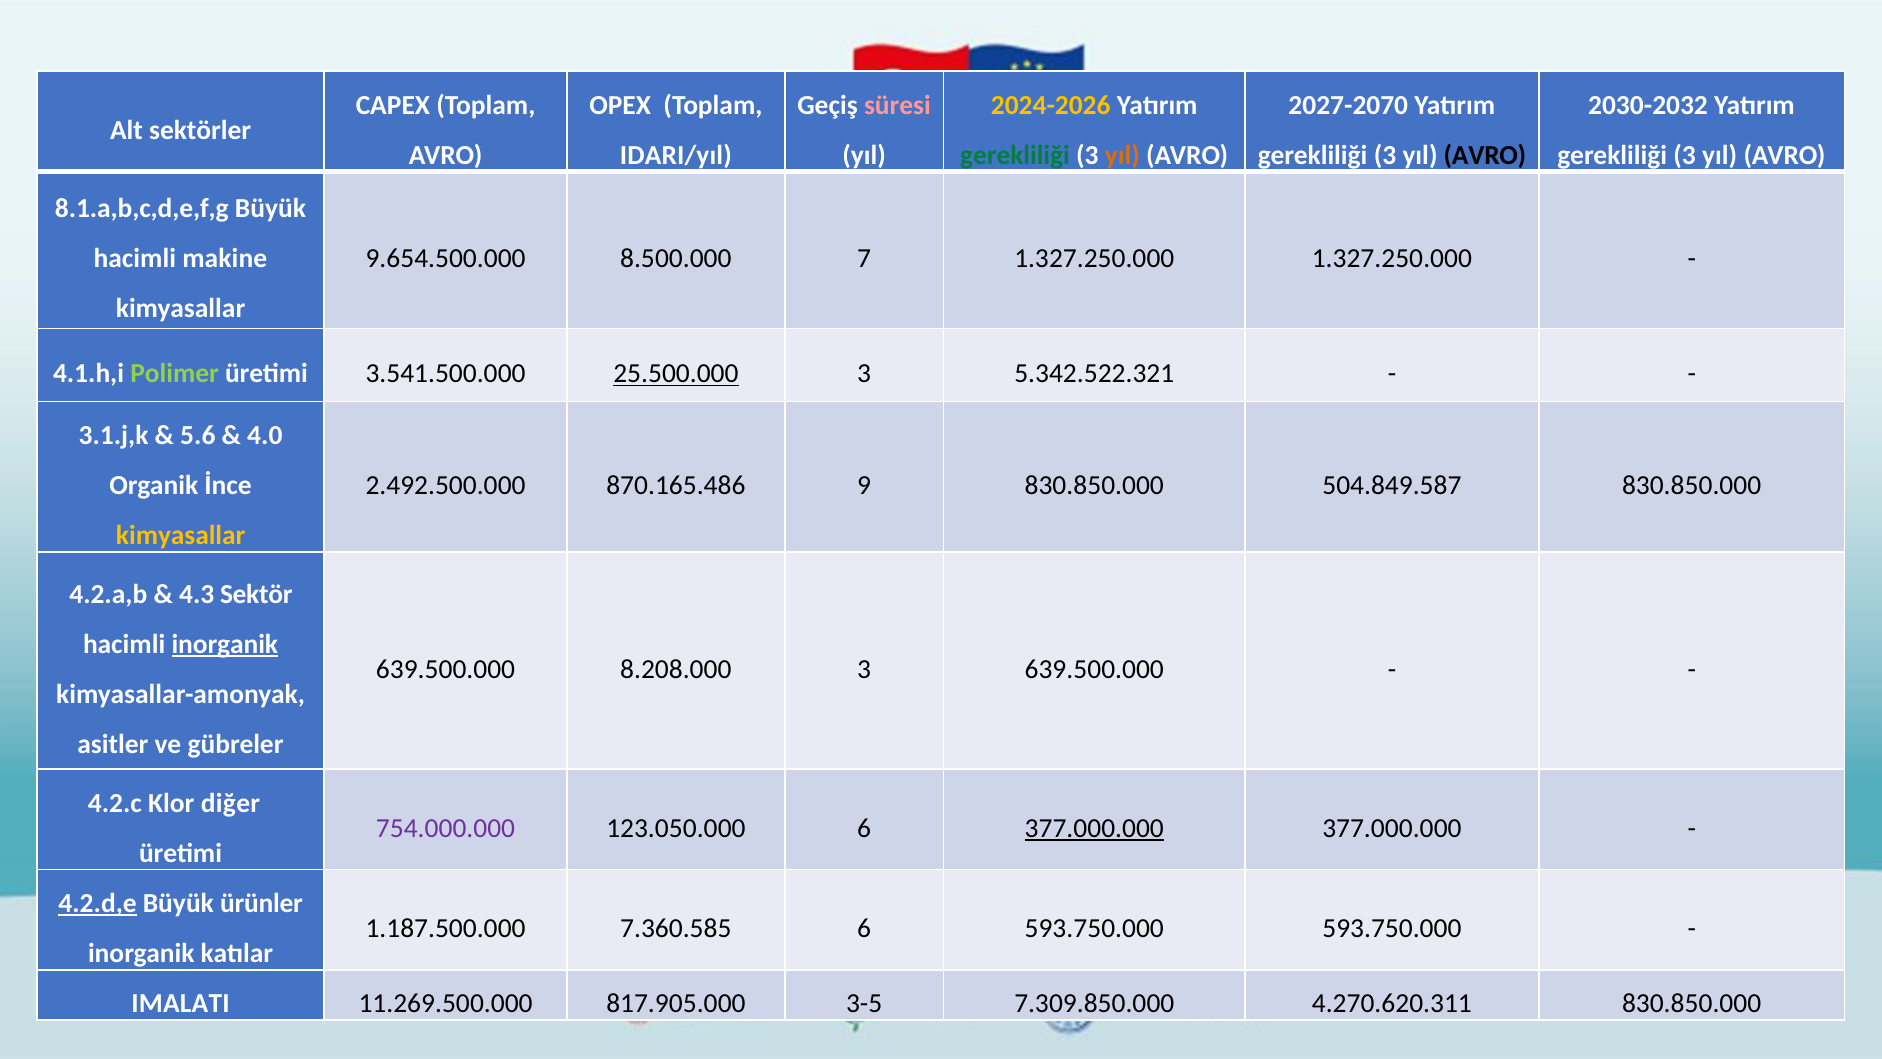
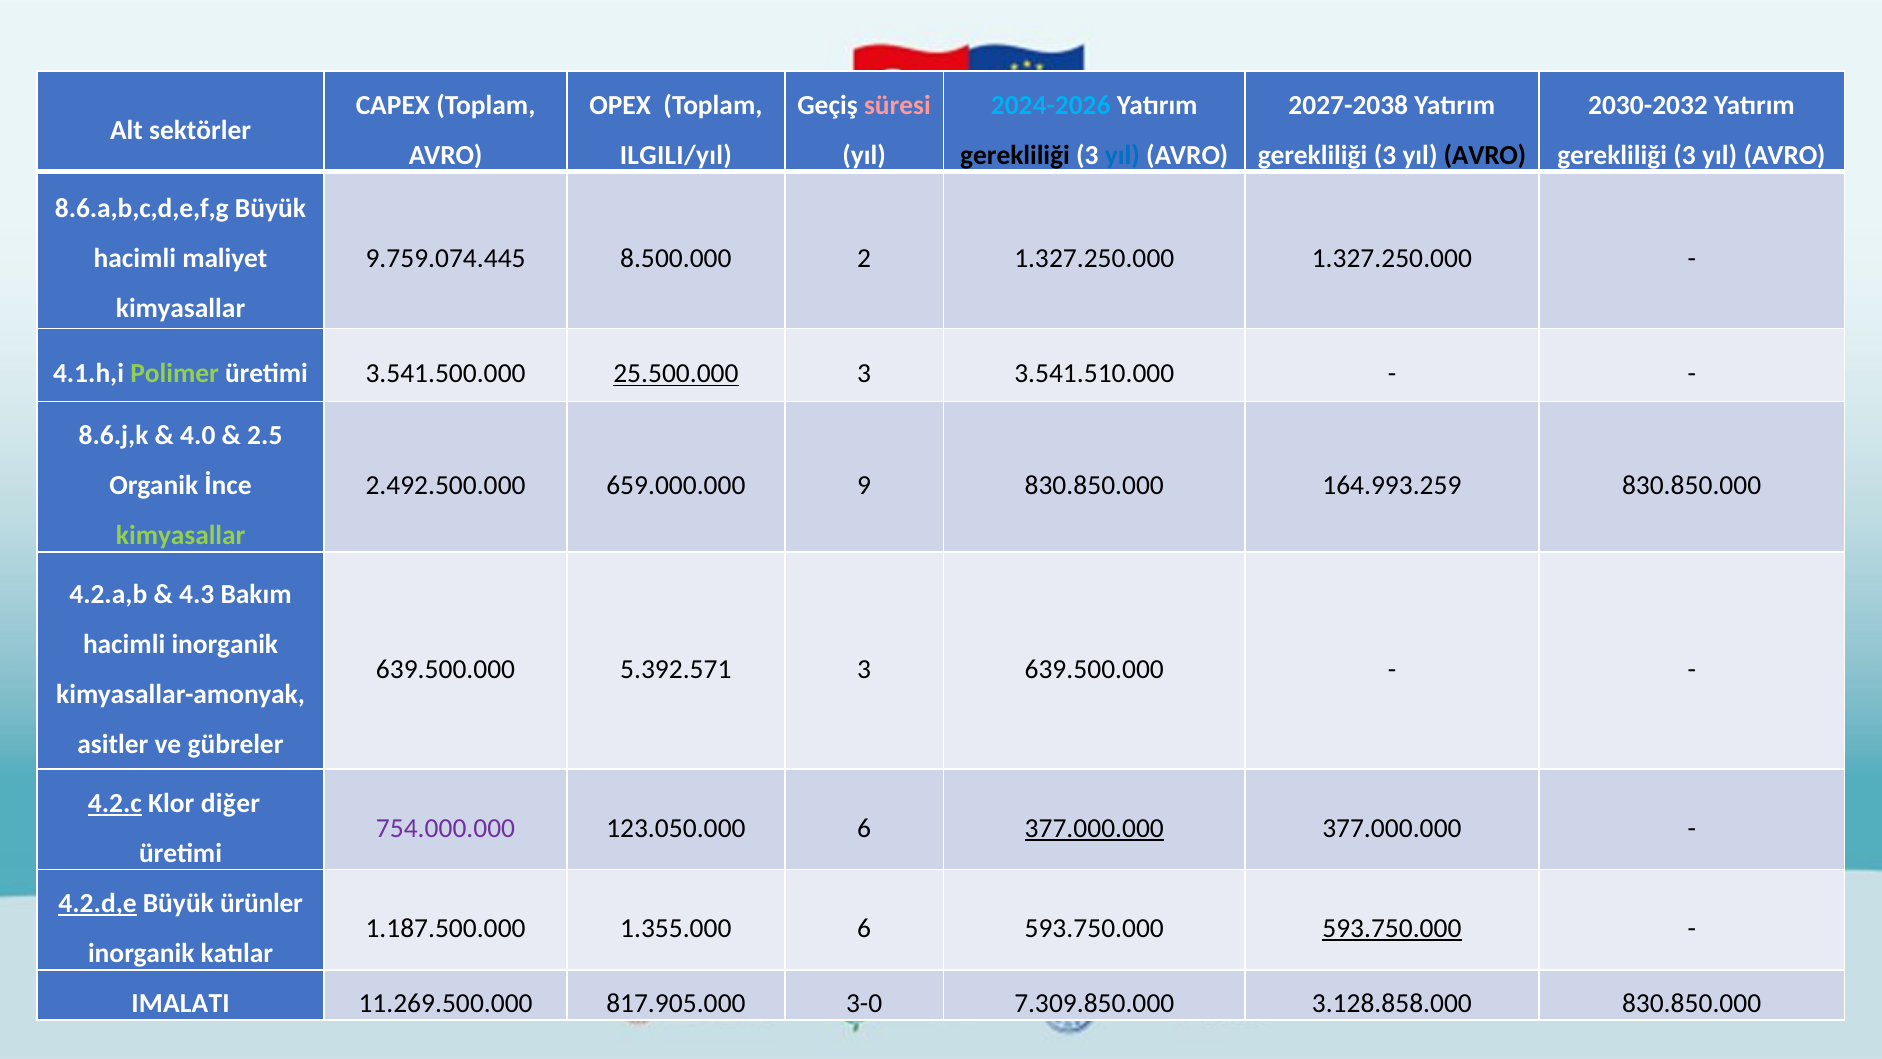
2024-2026 colour: yellow -> light blue (1051, 105)
2027-2070: 2027-2070 -> 2027-2038 (1348, 105)
IDARI/yıl: IDARI/yıl -> ILGILI/yıl (676, 155)
gerekliliği colour: green -> black (1015, 155)
yıl colour: orange -> blue (1122, 155)
8.1.a,b,c,d,e,f,g: 8.1.a,b,c,d,e,f,g -> 8.6.a,b,c,d,e,f,g (142, 208)
makine: makine -> maliyet (225, 259)
9.654.500.000: 9.654.500.000 -> 9.759.074.445 (446, 259)
7: 7 -> 2 (864, 259)
5.342.522.321: 5.342.522.321 -> 3.541.510.000 (1094, 374)
3.1.j,k: 3.1.j,k -> 8.6.j,k (114, 435)
5.6: 5.6 -> 4.0 (198, 435)
4.0: 4.0 -> 2.5 (265, 435)
870.165.486: 870.165.486 -> 659.000.000 (676, 485)
504.849.587: 504.849.587 -> 164.993.259 (1392, 485)
kimyasallar colour: yellow -> light green (181, 535)
Sektör: Sektör -> Bakım (256, 594)
inorganik underline: present -> none (225, 644)
8.208.000: 8.208.000 -> 5.392.571 (676, 669)
4.2.c underline: none -> present (115, 803)
7.360.585: 7.360.585 -> 1.355.000 (676, 928)
593.750.000 underline: none -> present (1392, 928)
3-5: 3-5 -> 3-0 (864, 1003)
4.270.620.311: 4.270.620.311 -> 3.128.858.000 (1392, 1003)
